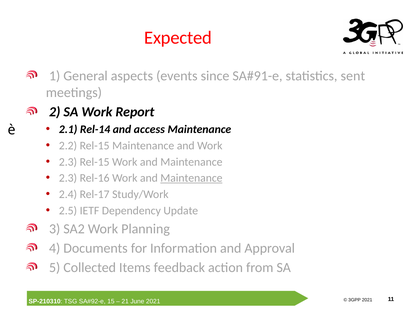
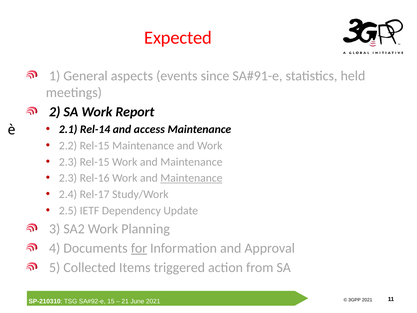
sent: sent -> held (353, 76)
for underline: none -> present (139, 248)
feedback: feedback -> triggered (179, 268)
